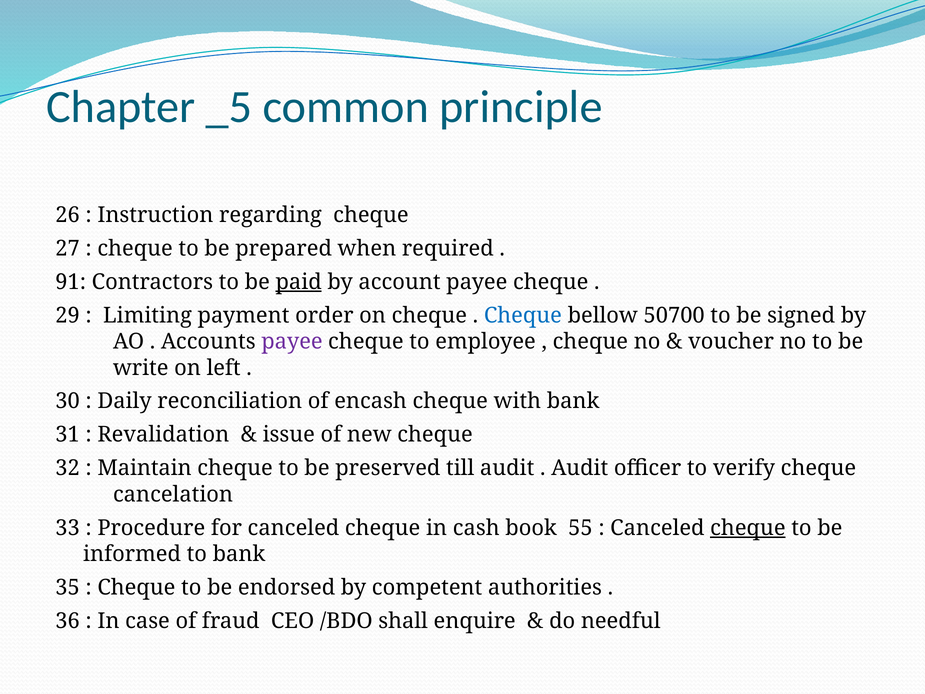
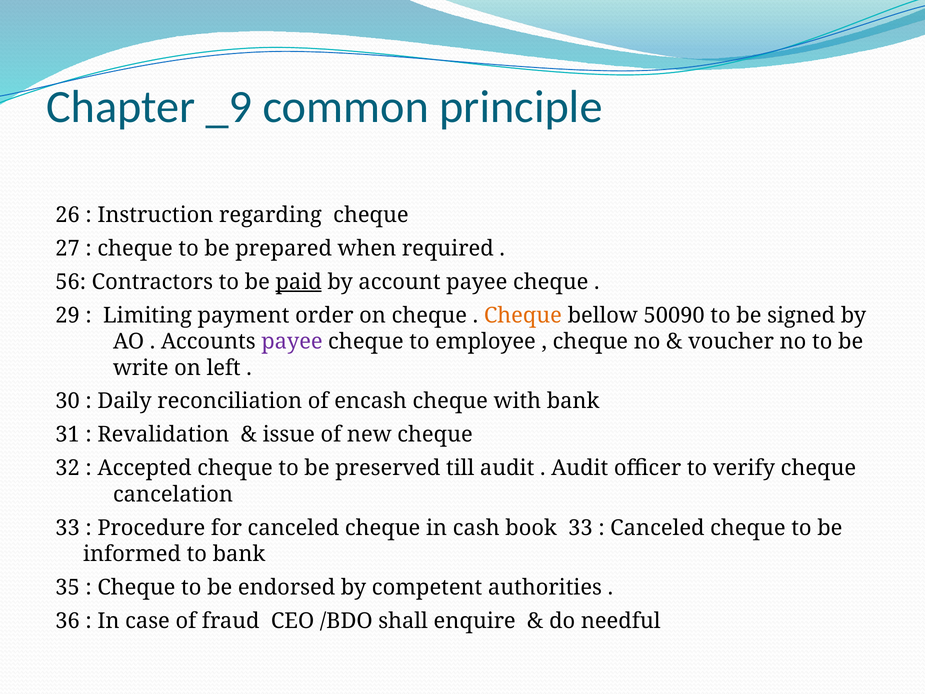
_5: _5 -> _9 (229, 107)
91: 91 -> 56 (71, 282)
Cheque colour: blue -> orange (523, 315)
50700: 50700 -> 50090 (674, 315)
Maintain: Maintain -> Accepted (145, 468)
book 55: 55 -> 33 (580, 528)
cheque underline: present -> none (748, 528)
